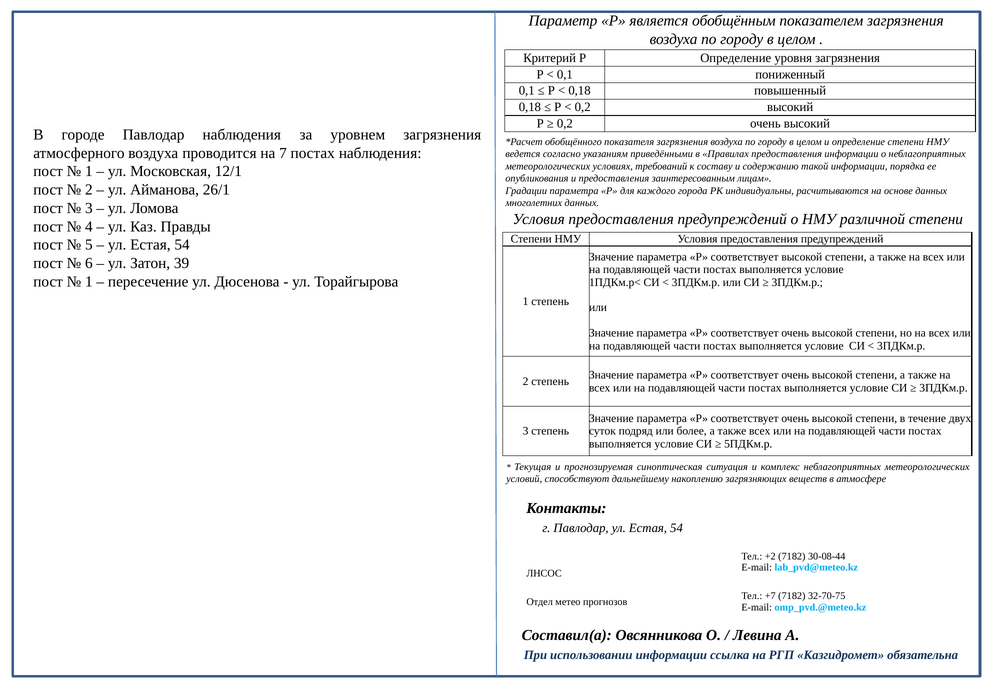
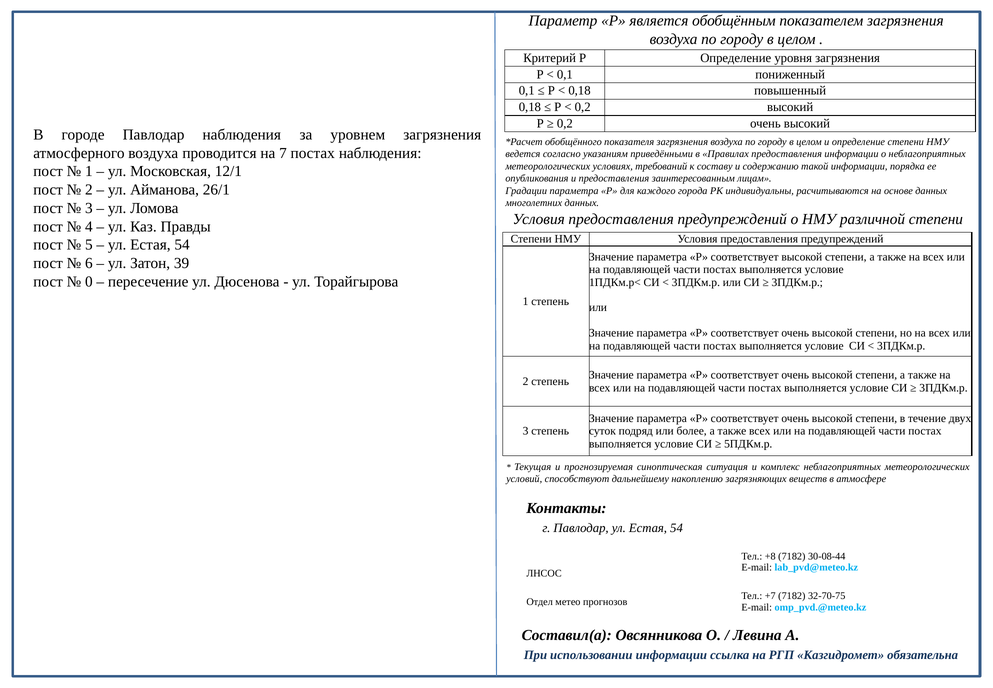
1: 1 -> 0 (89, 281)
+2: +2 -> +8 (770, 556)
